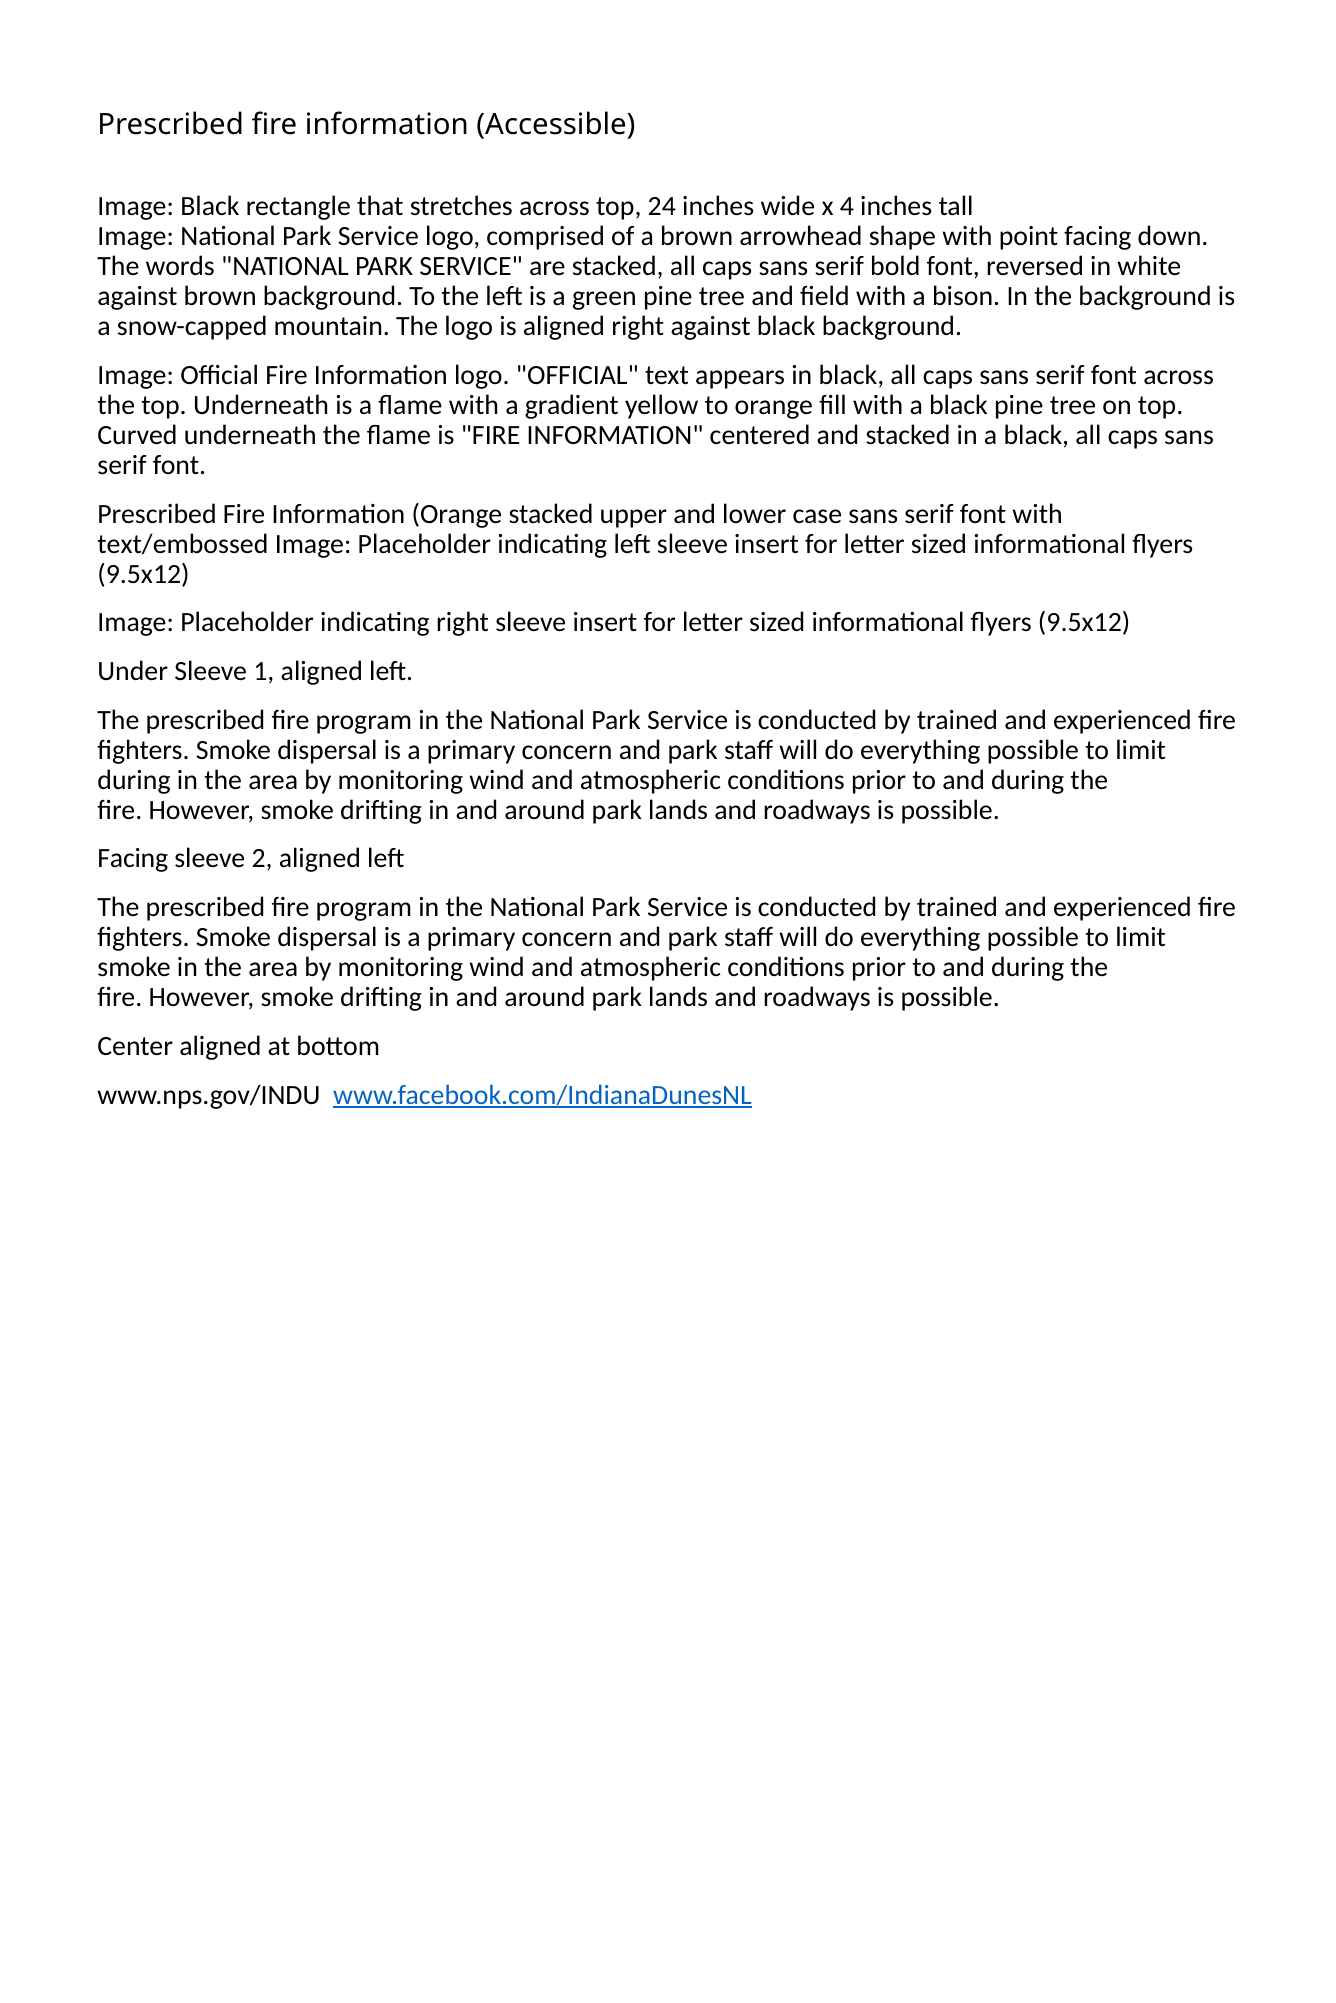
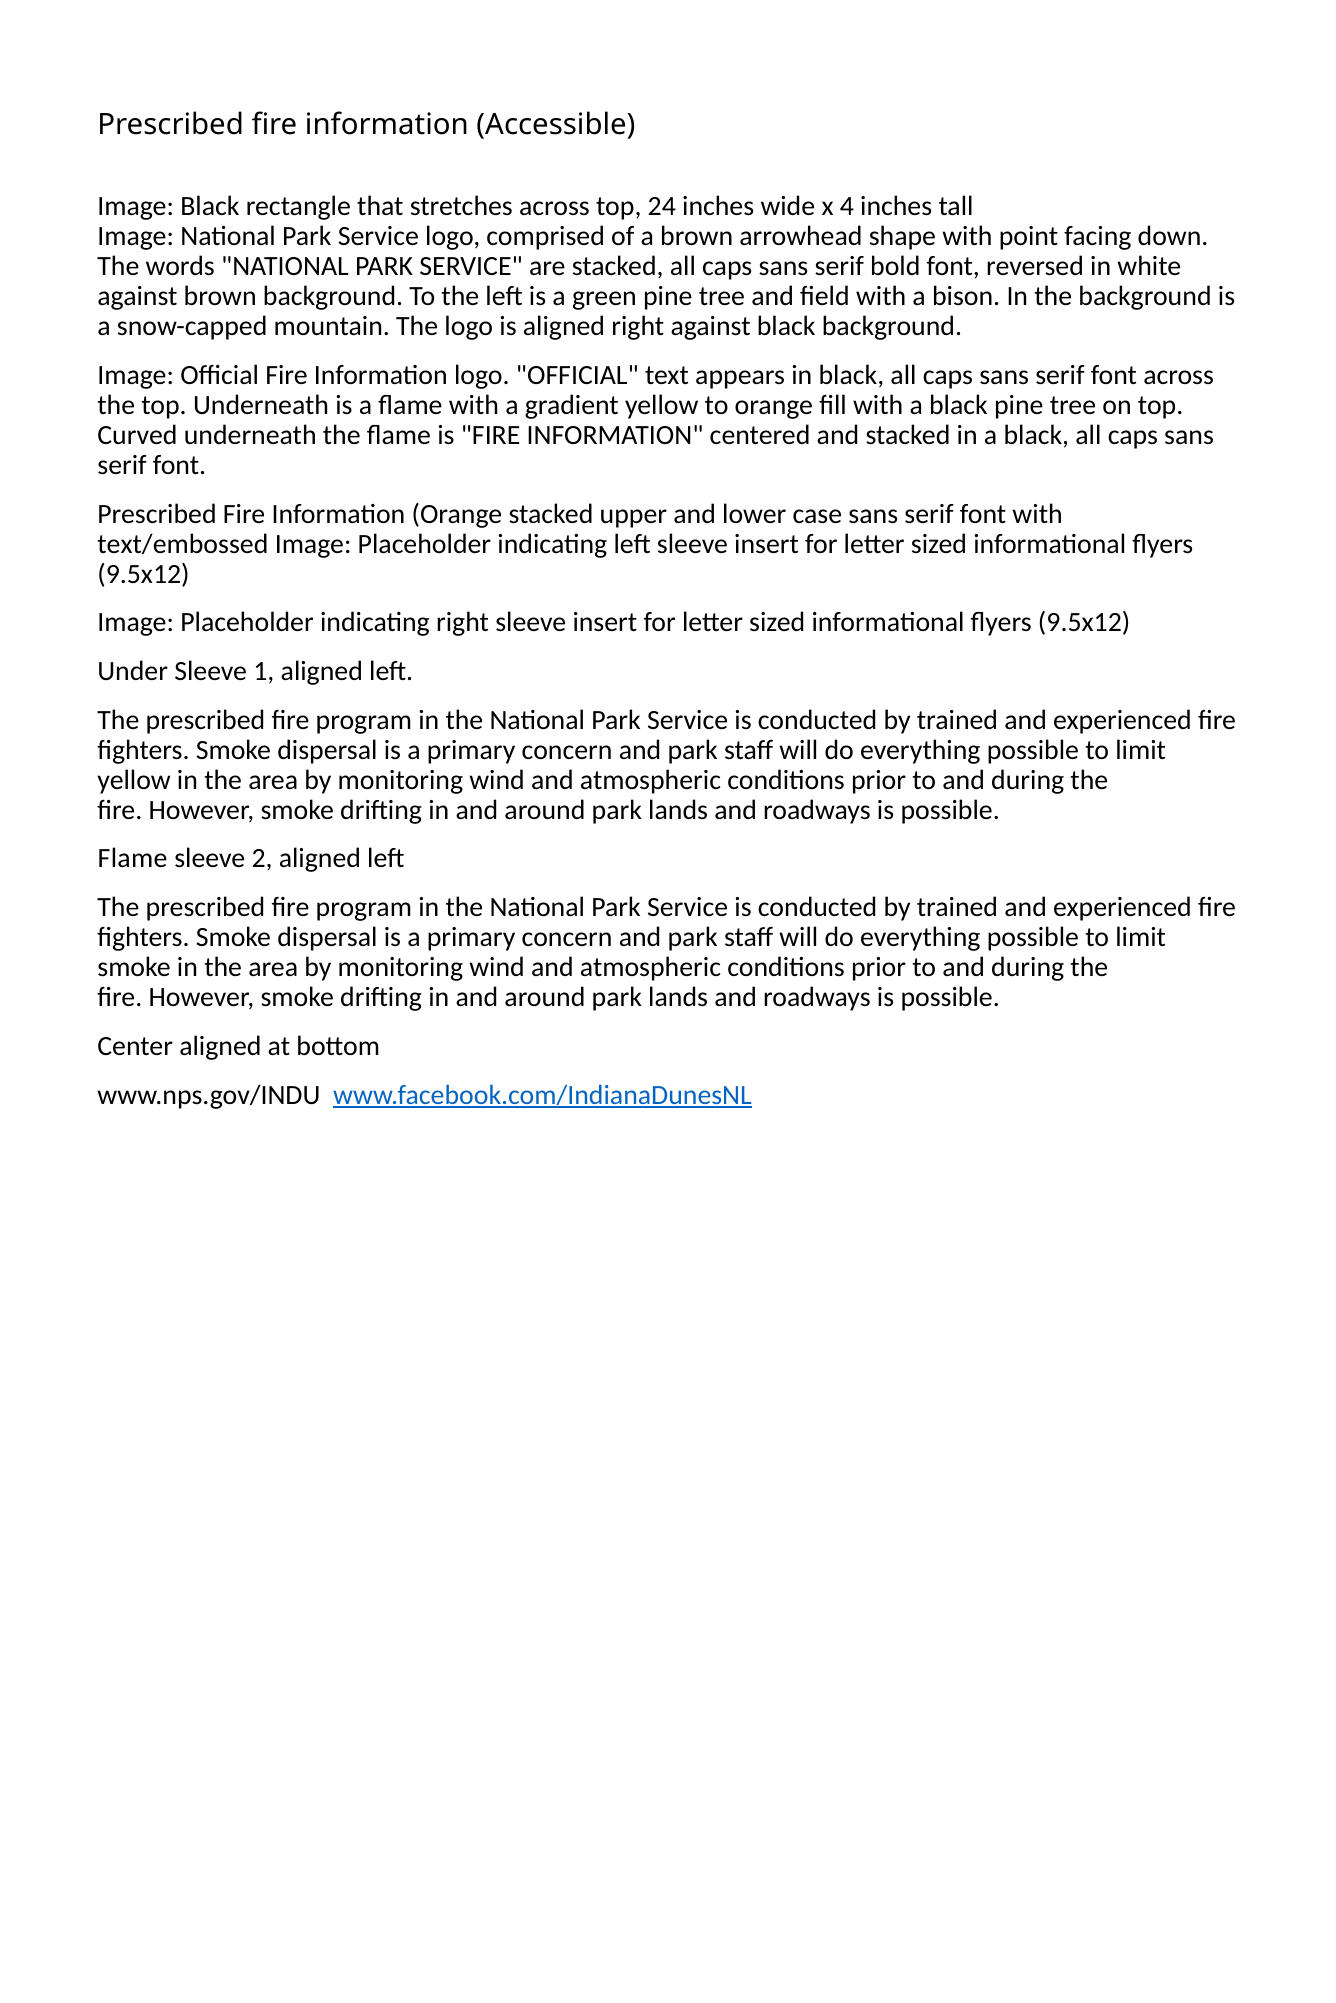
during: during -> yellow (134, 780)
Facing: Facing -> Flame (133, 859)
